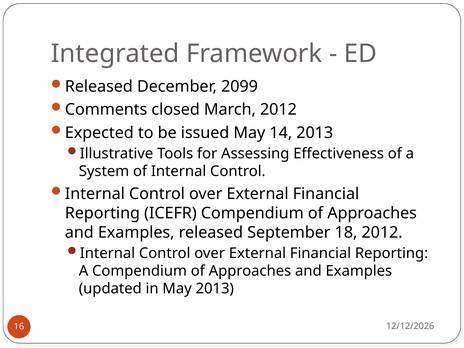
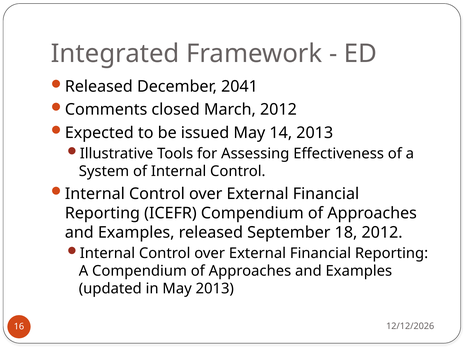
2099: 2099 -> 2041 (240, 87)
